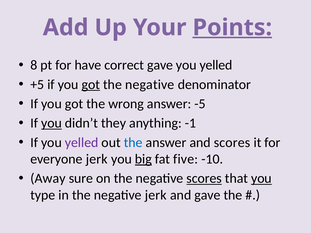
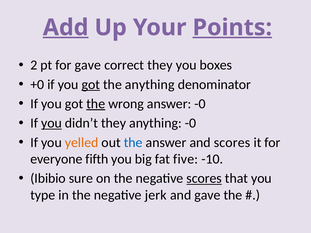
Add underline: none -> present (66, 28)
8: 8 -> 2 (34, 65)
for have: have -> gave (88, 65)
correct gave: gave -> they (160, 65)
yelled: yelled -> boxes (216, 65)
+5: +5 -> +0 (37, 85)
negative: negative -> anything (150, 85)
the underline: none -> present (96, 104)
answer -5: -5 -> -0 (200, 104)
anything -1: -1 -> -0 (190, 123)
yelled colour: purple -> orange (82, 143)
everyone jerk: jerk -> fifth (97, 159)
big underline: present -> none (143, 159)
Away: Away -> Ibibio (48, 179)
you underline: present -> none (261, 179)
